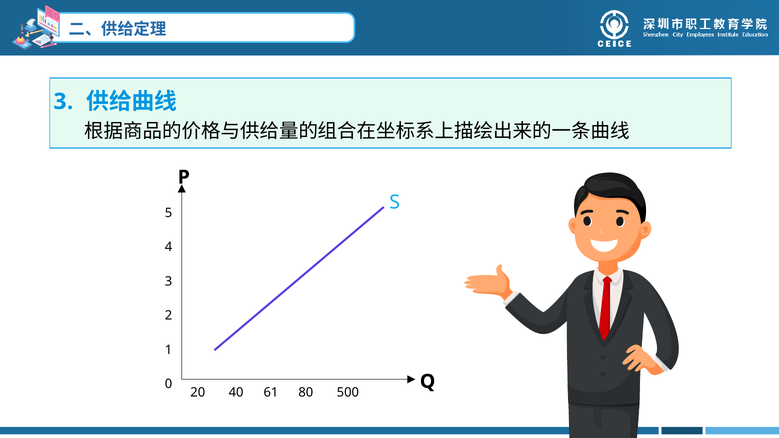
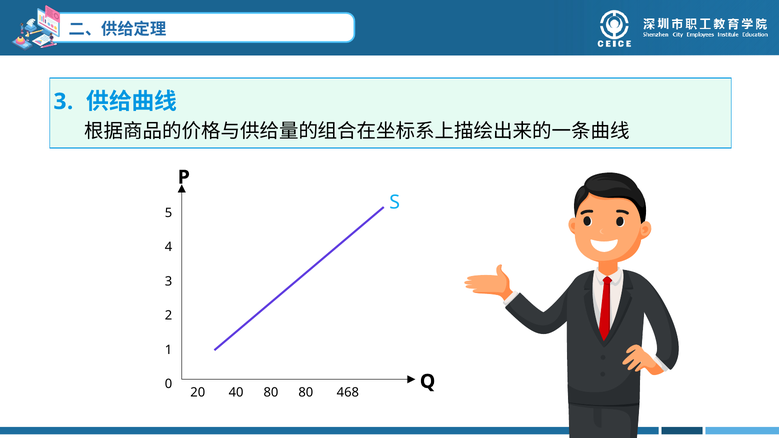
40 61: 61 -> 80 (271, 393)
500: 500 -> 468 (348, 393)
